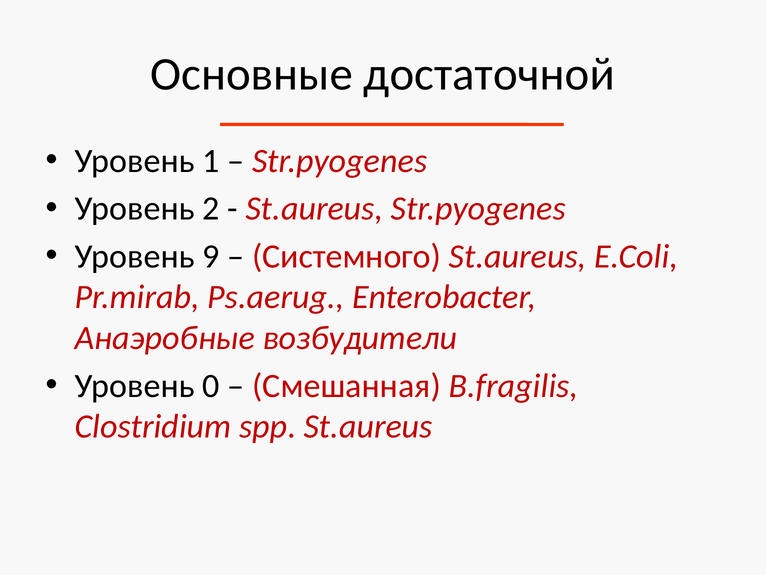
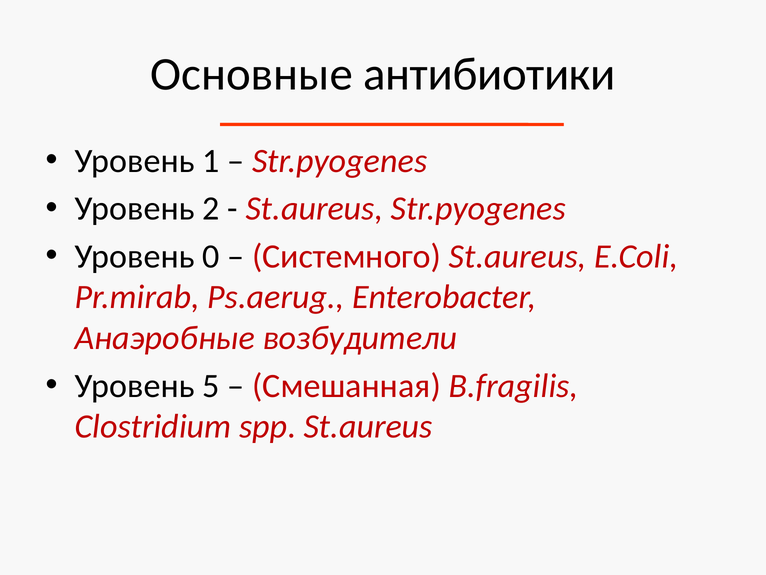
достаточной: достаточной -> антибиотики (489, 74)
9: 9 -> 0 (211, 256)
0: 0 -> 5 (211, 385)
